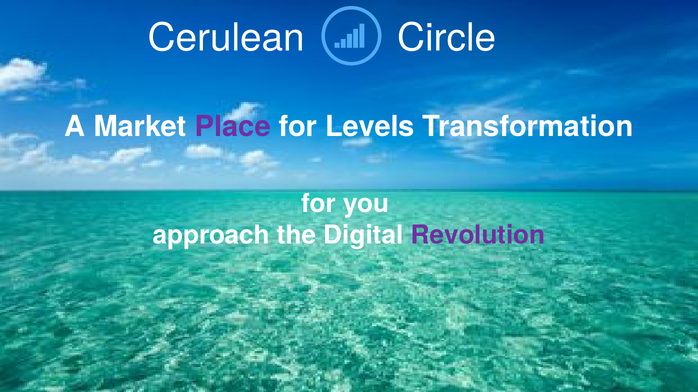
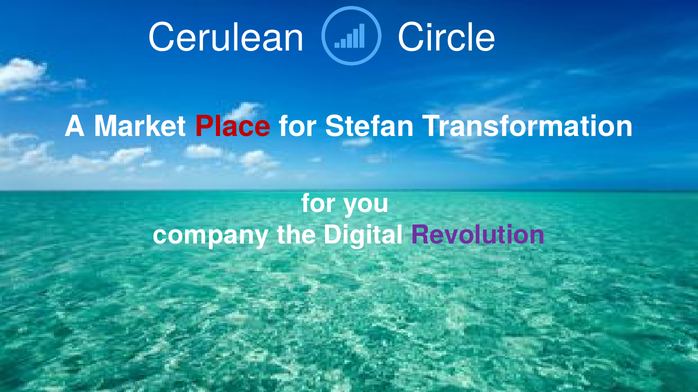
Place colour: purple -> red (233, 127)
Levels: Levels -> Stefan (370, 127)
approach: approach -> company (211, 235)
